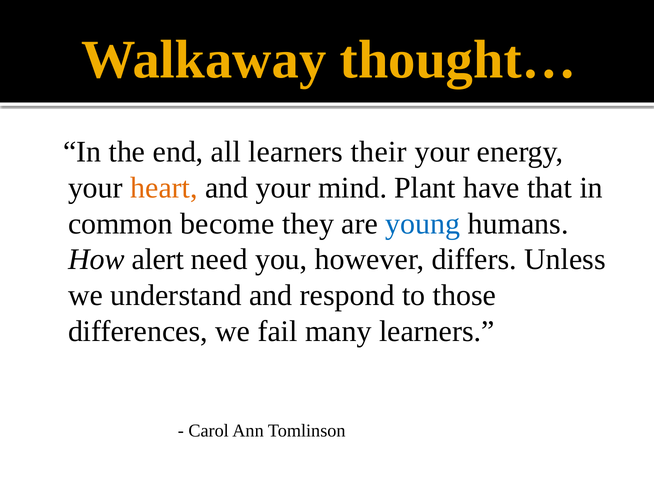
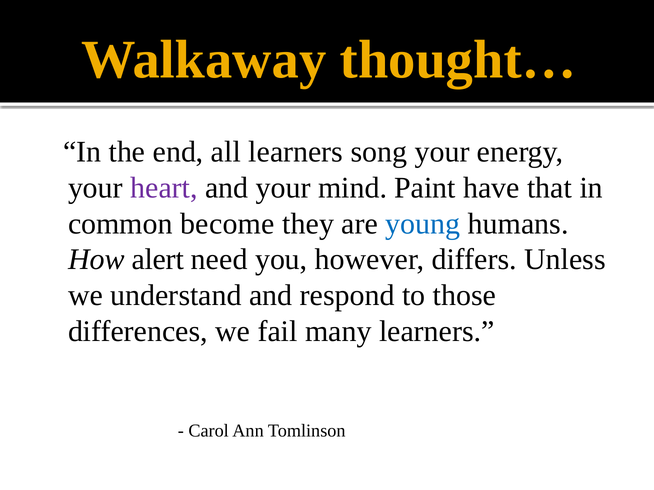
their: their -> song (379, 152)
heart colour: orange -> purple (164, 188)
Plant: Plant -> Paint (425, 188)
